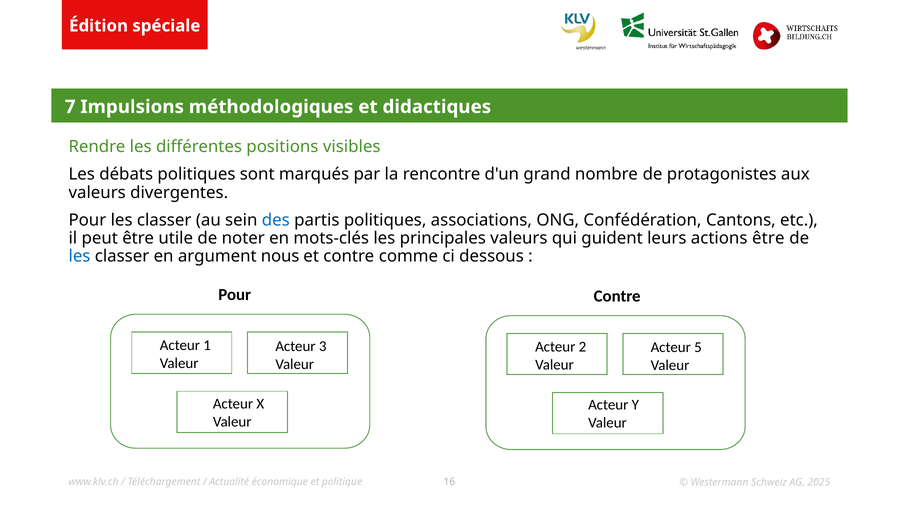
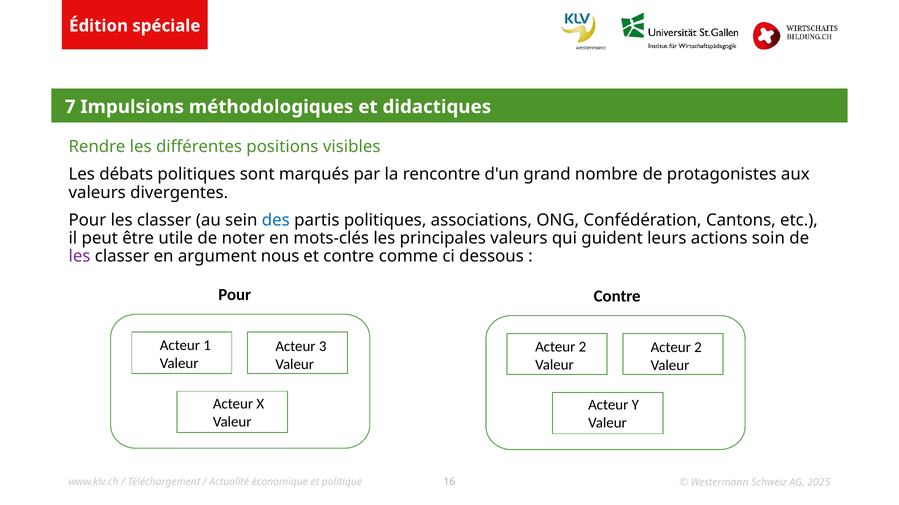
actions être: être -> soin (768, 239)
les colour: blue -> purple (79, 257)
5: 5 -> 2 (698, 348)
